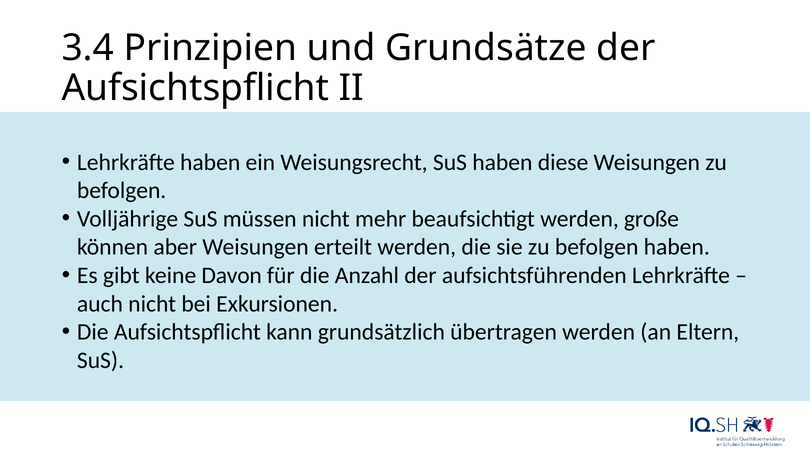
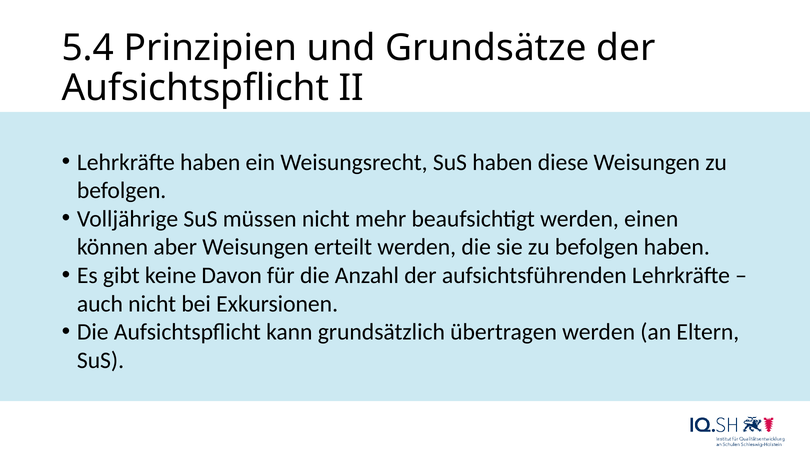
3.4: 3.4 -> 5.4 (88, 48)
große: große -> einen (651, 219)
